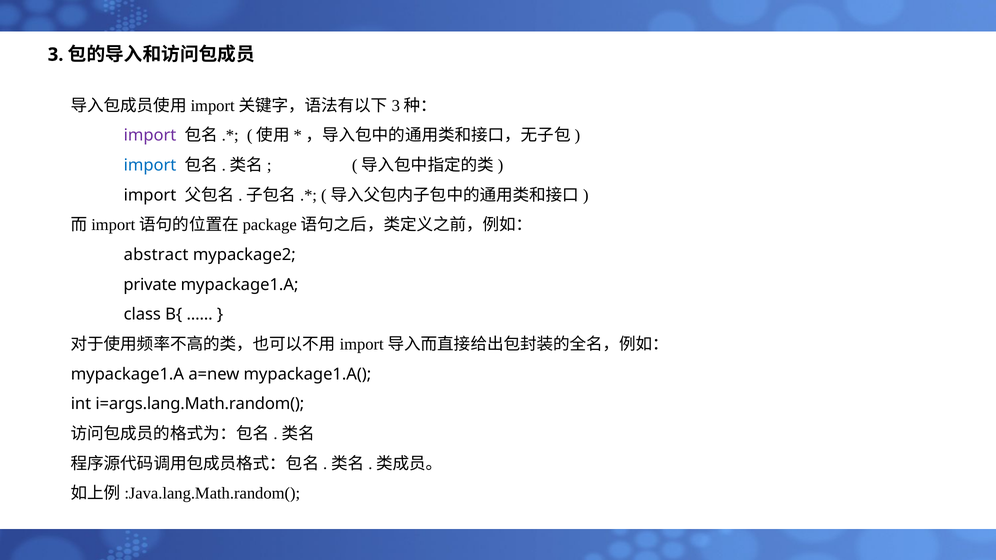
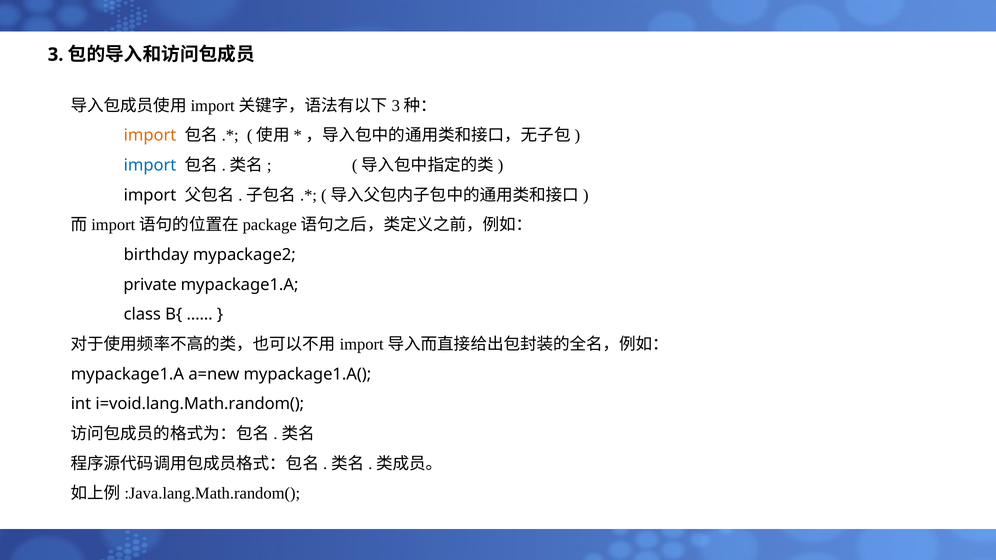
import colour: purple -> orange (150, 135)
abstract: abstract -> birthday (156, 255)
i=args.lang.Math.random(: i=args.lang.Math.random( -> i=void.lang.Math.random( (200, 404)
